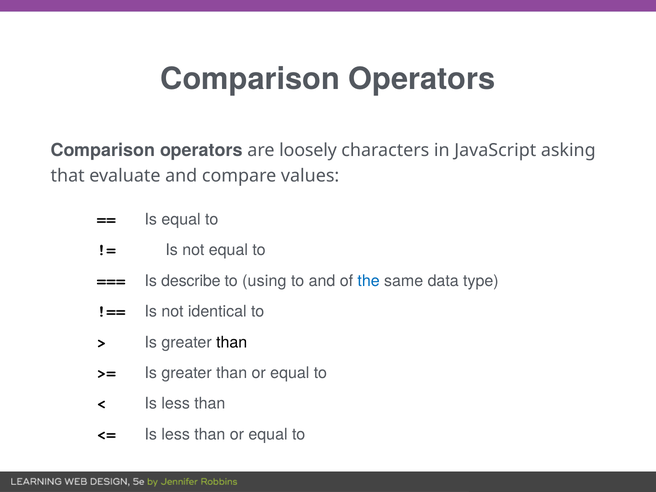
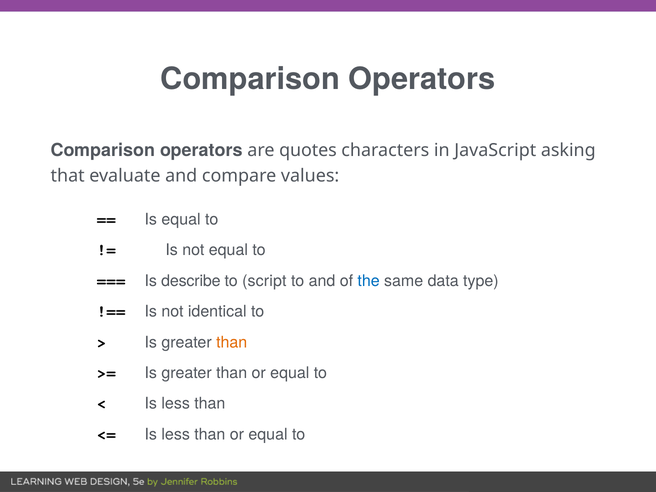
loosely: loosely -> quotes (308, 150)
using: using -> script (264, 281)
than colour: black -> orange (232, 342)
